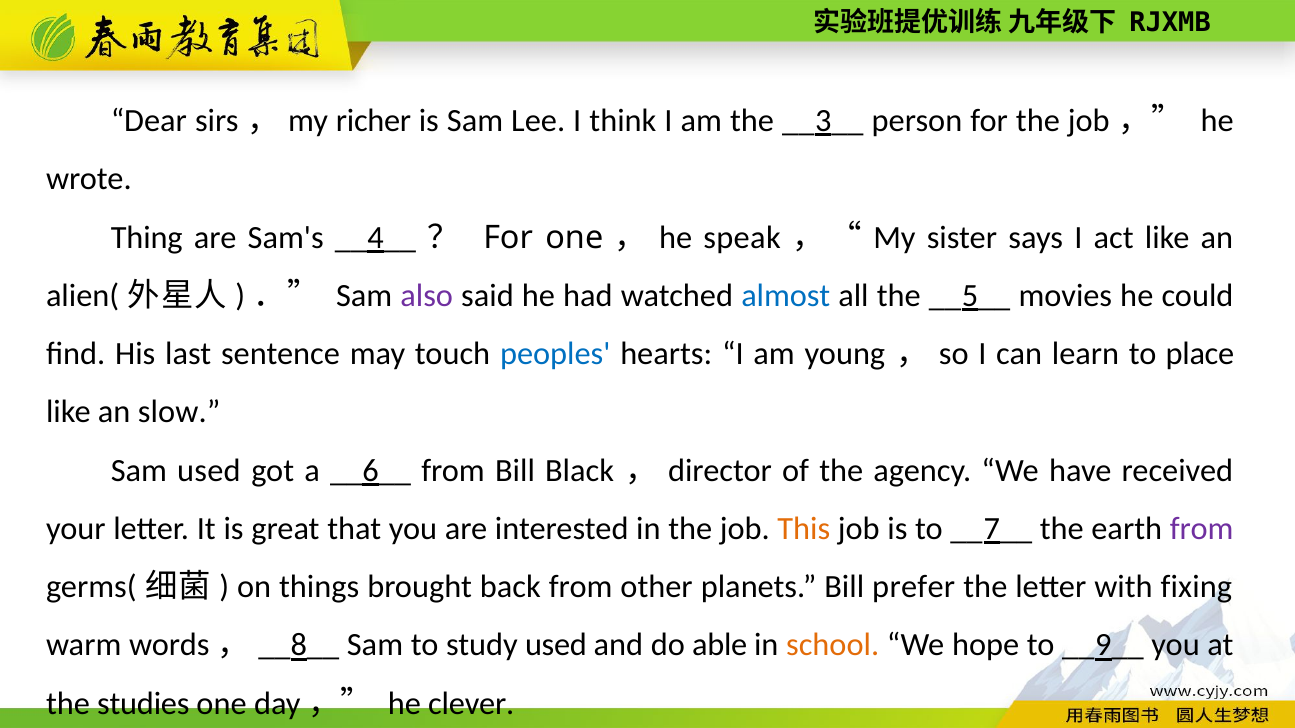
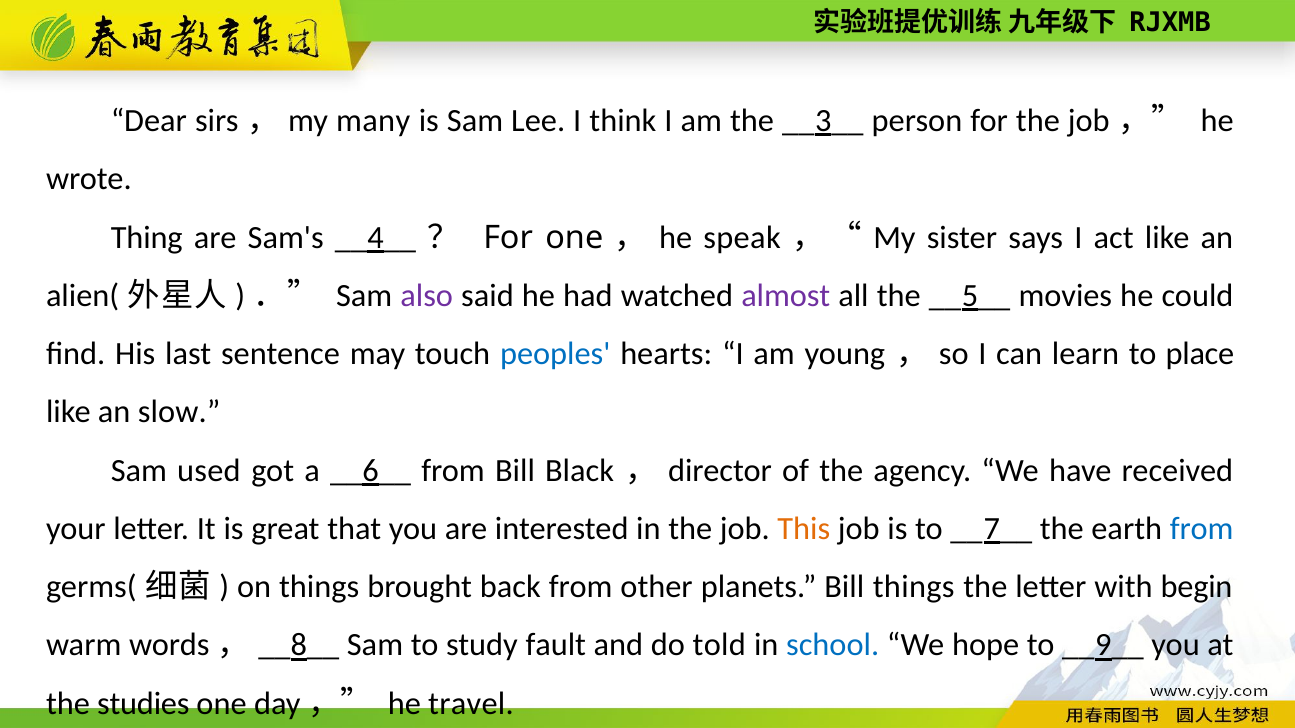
richer: richer -> many (373, 121)
almost colour: blue -> purple (786, 296)
from colour: purple -> blue (1202, 529)
Bill prefer: prefer -> things (914, 587)
fixing: fixing -> begin (1197, 587)
study used: used -> fault (556, 646)
able: able -> told (719, 646)
school colour: orange -> blue (833, 646)
clever: clever -> travel (471, 704)
